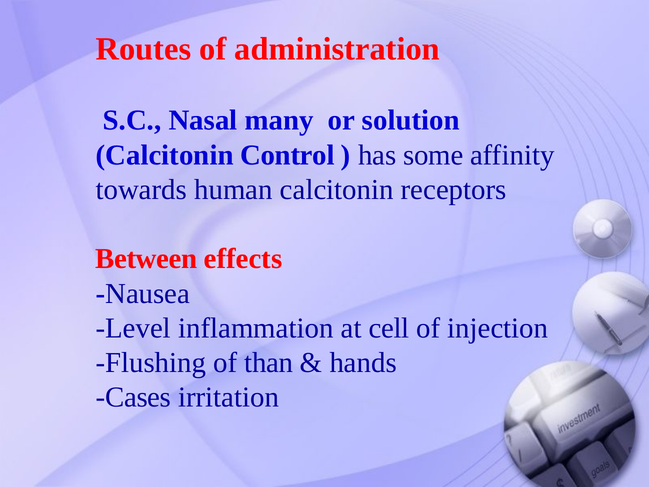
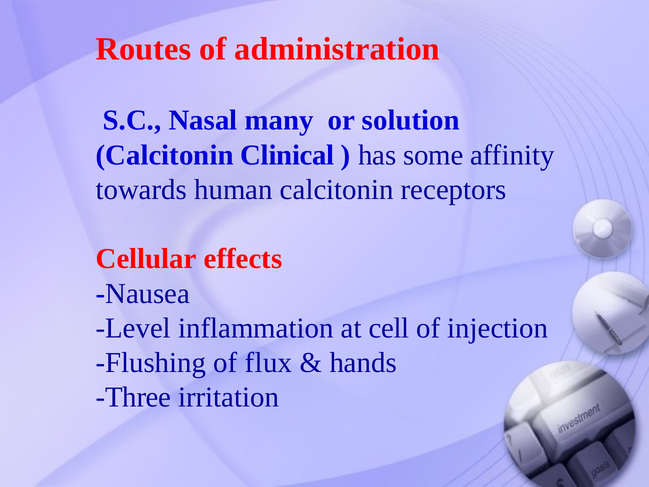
Control: Control -> Clinical (287, 155)
Between: Between -> Cellular (146, 259)
than: than -> flux (269, 363)
Cases: Cases -> Three (133, 397)
